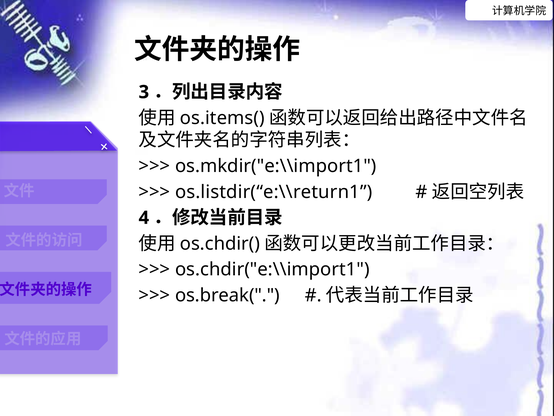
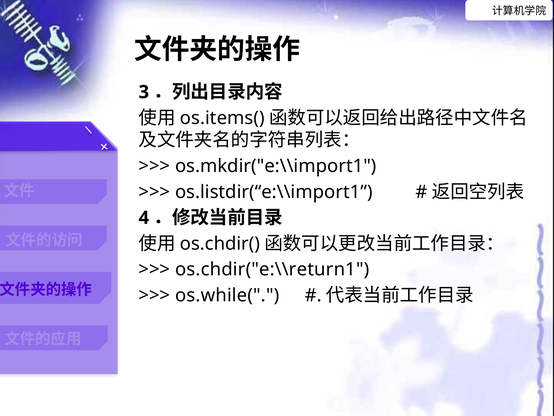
os.listdir(“e:\\return1: os.listdir(“e:\\return1 -> os.listdir(“e:\\import1 (274, 192)
os.chdir("e:\\import1: os.chdir("e:\\import1 -> os.chdir("e:\\return1 (272, 269)
os.break(: os.break( -> os.while( (227, 295)
